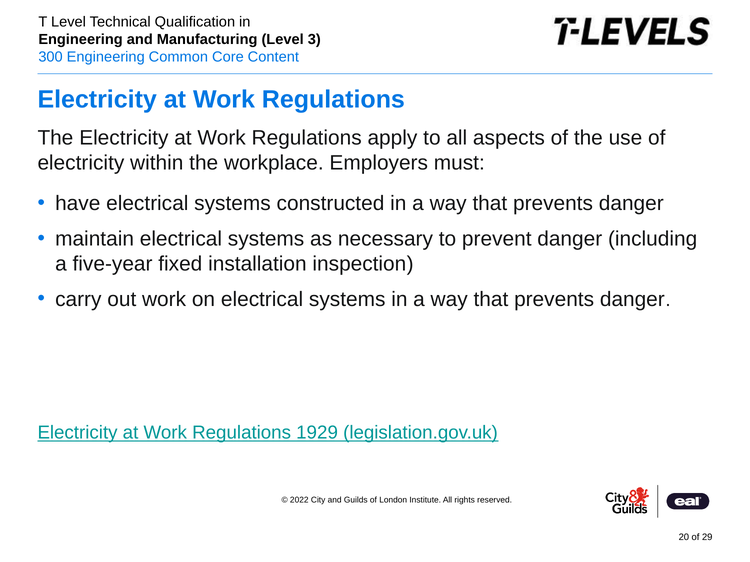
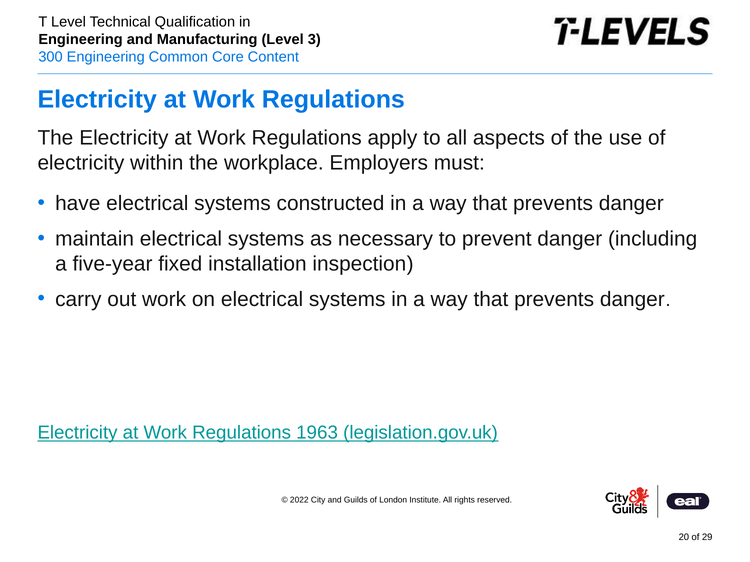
1929: 1929 -> 1963 (317, 433)
